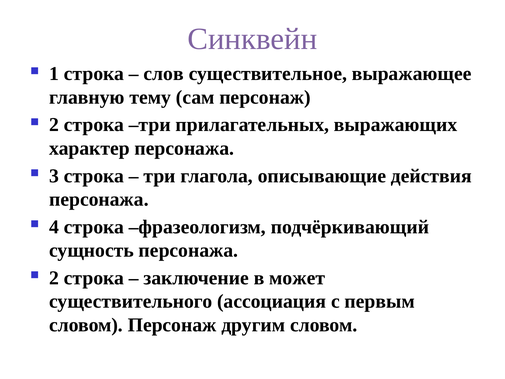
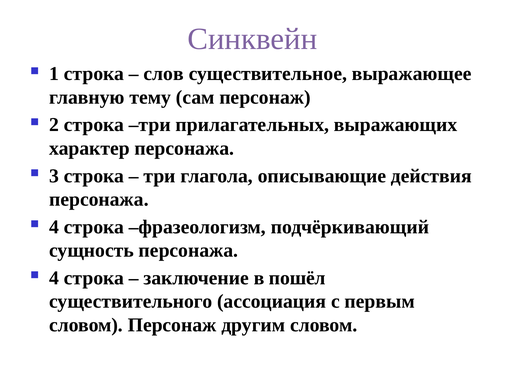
2: 2 -> 4 (54, 278)
может: может -> пошёл (297, 278)
